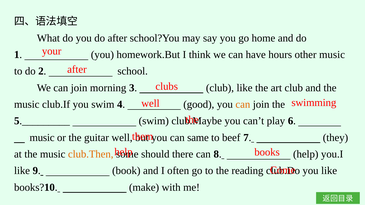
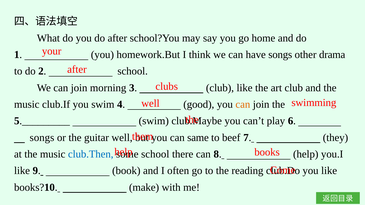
have hours: hours -> songs (280, 55)
other music: music -> drama (332, 55)
music: music -> songs (42, 138)
club.Then colour: orange -> blue (91, 154)
should: should -> school (155, 154)
